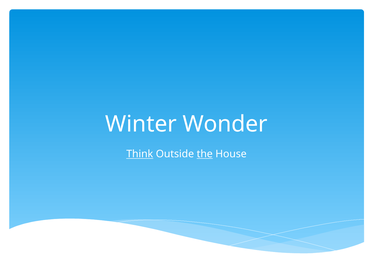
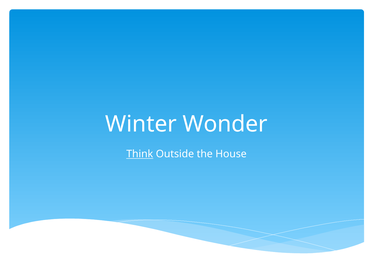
the underline: present -> none (205, 154)
